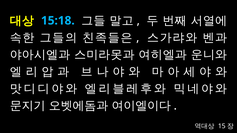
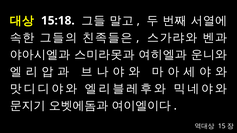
15:18 colour: light blue -> white (58, 21)
